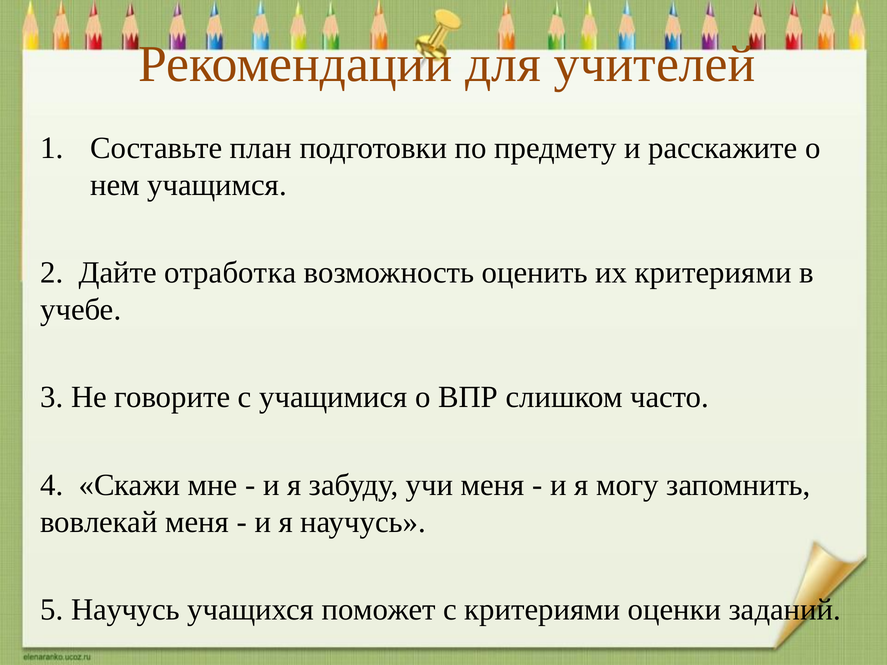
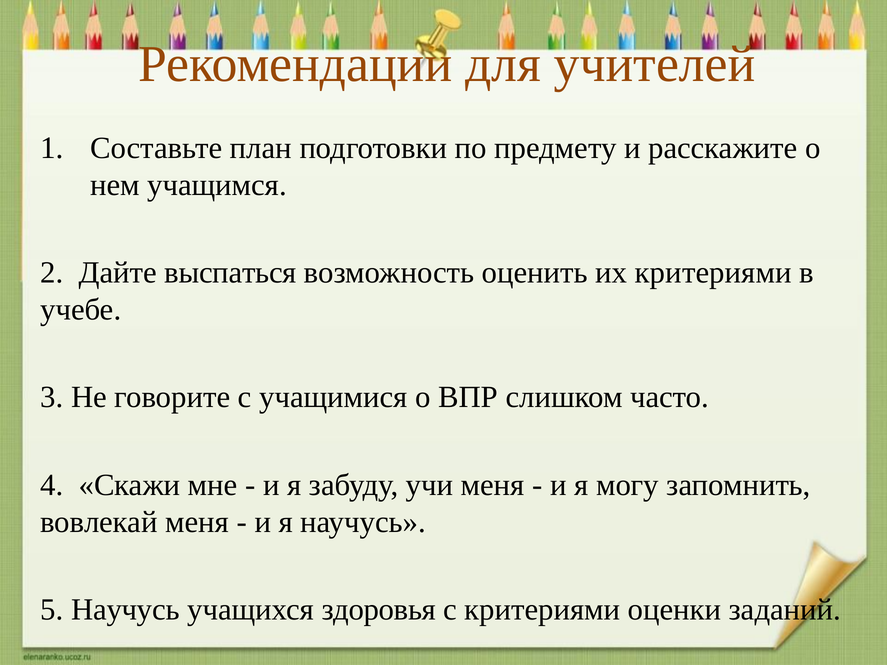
отработка: отработка -> выспаться (230, 273)
поможет: поможет -> здоровья (379, 610)
